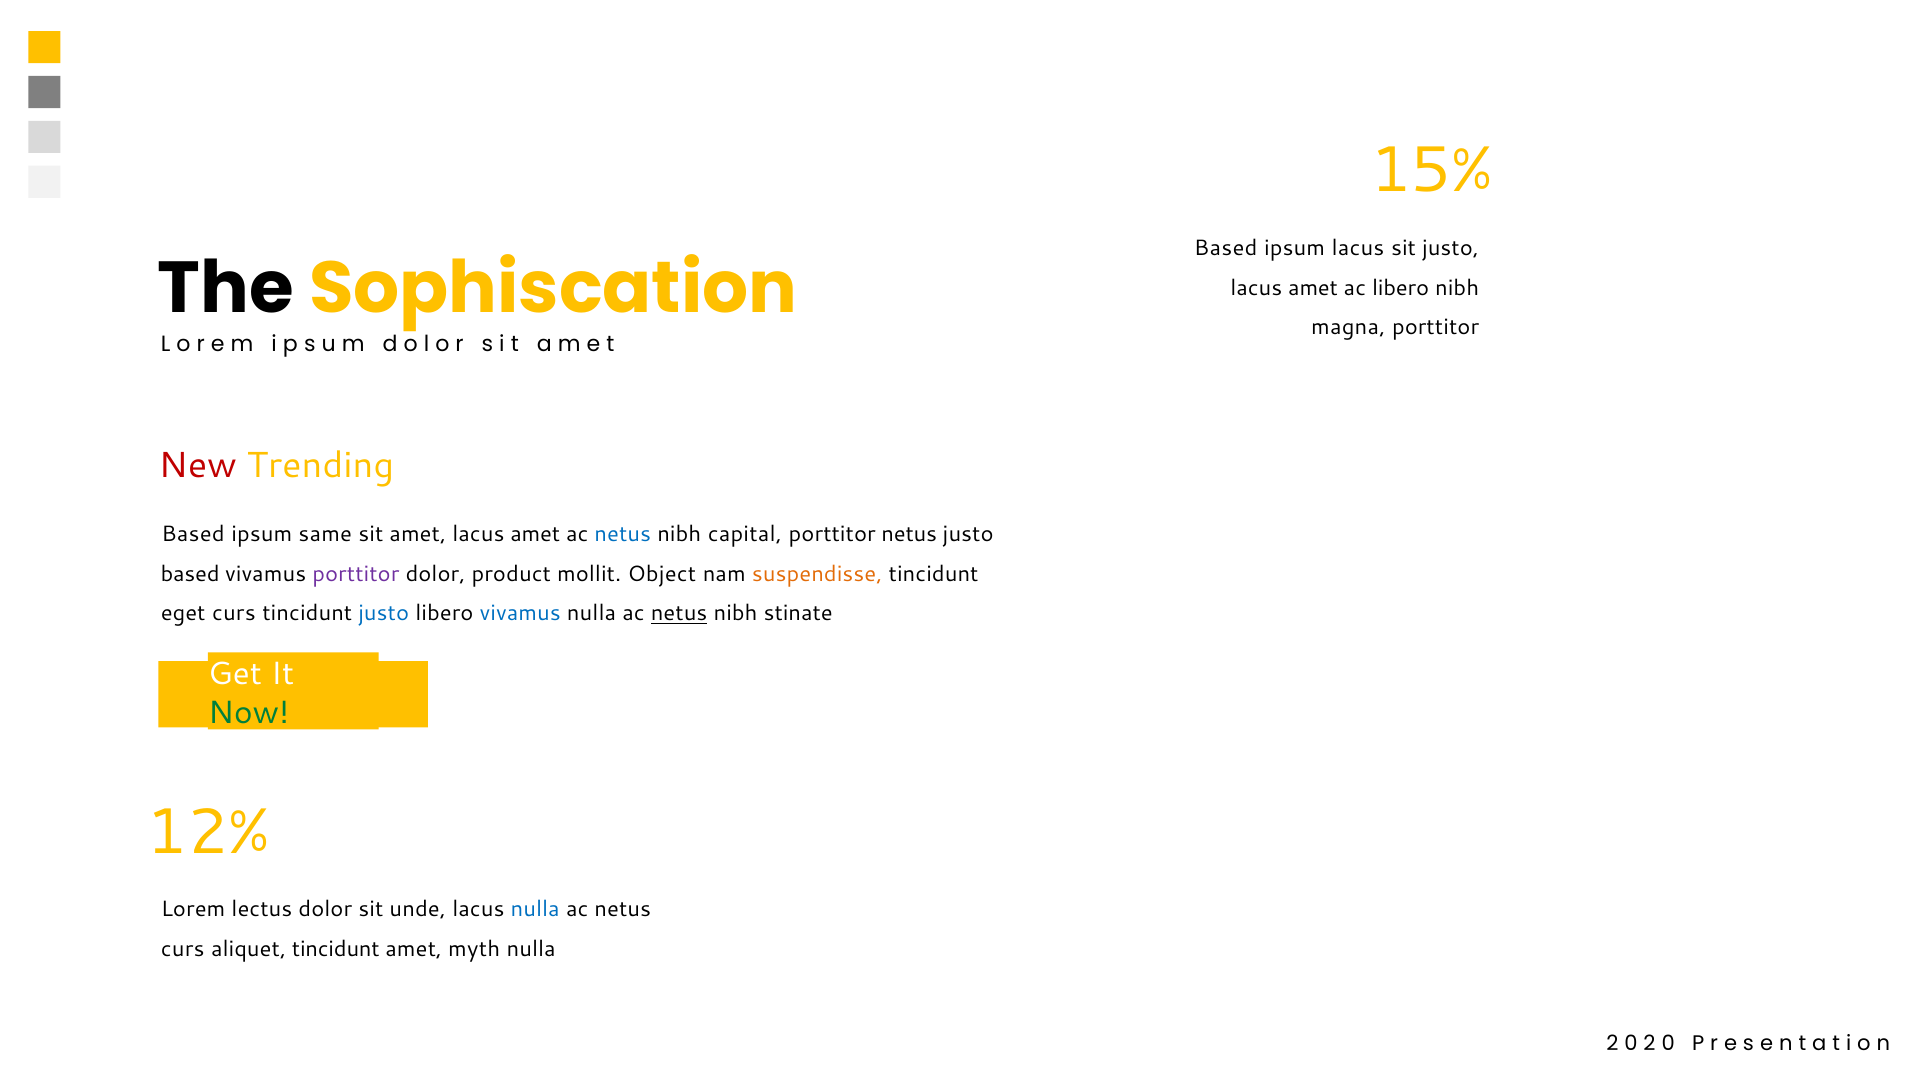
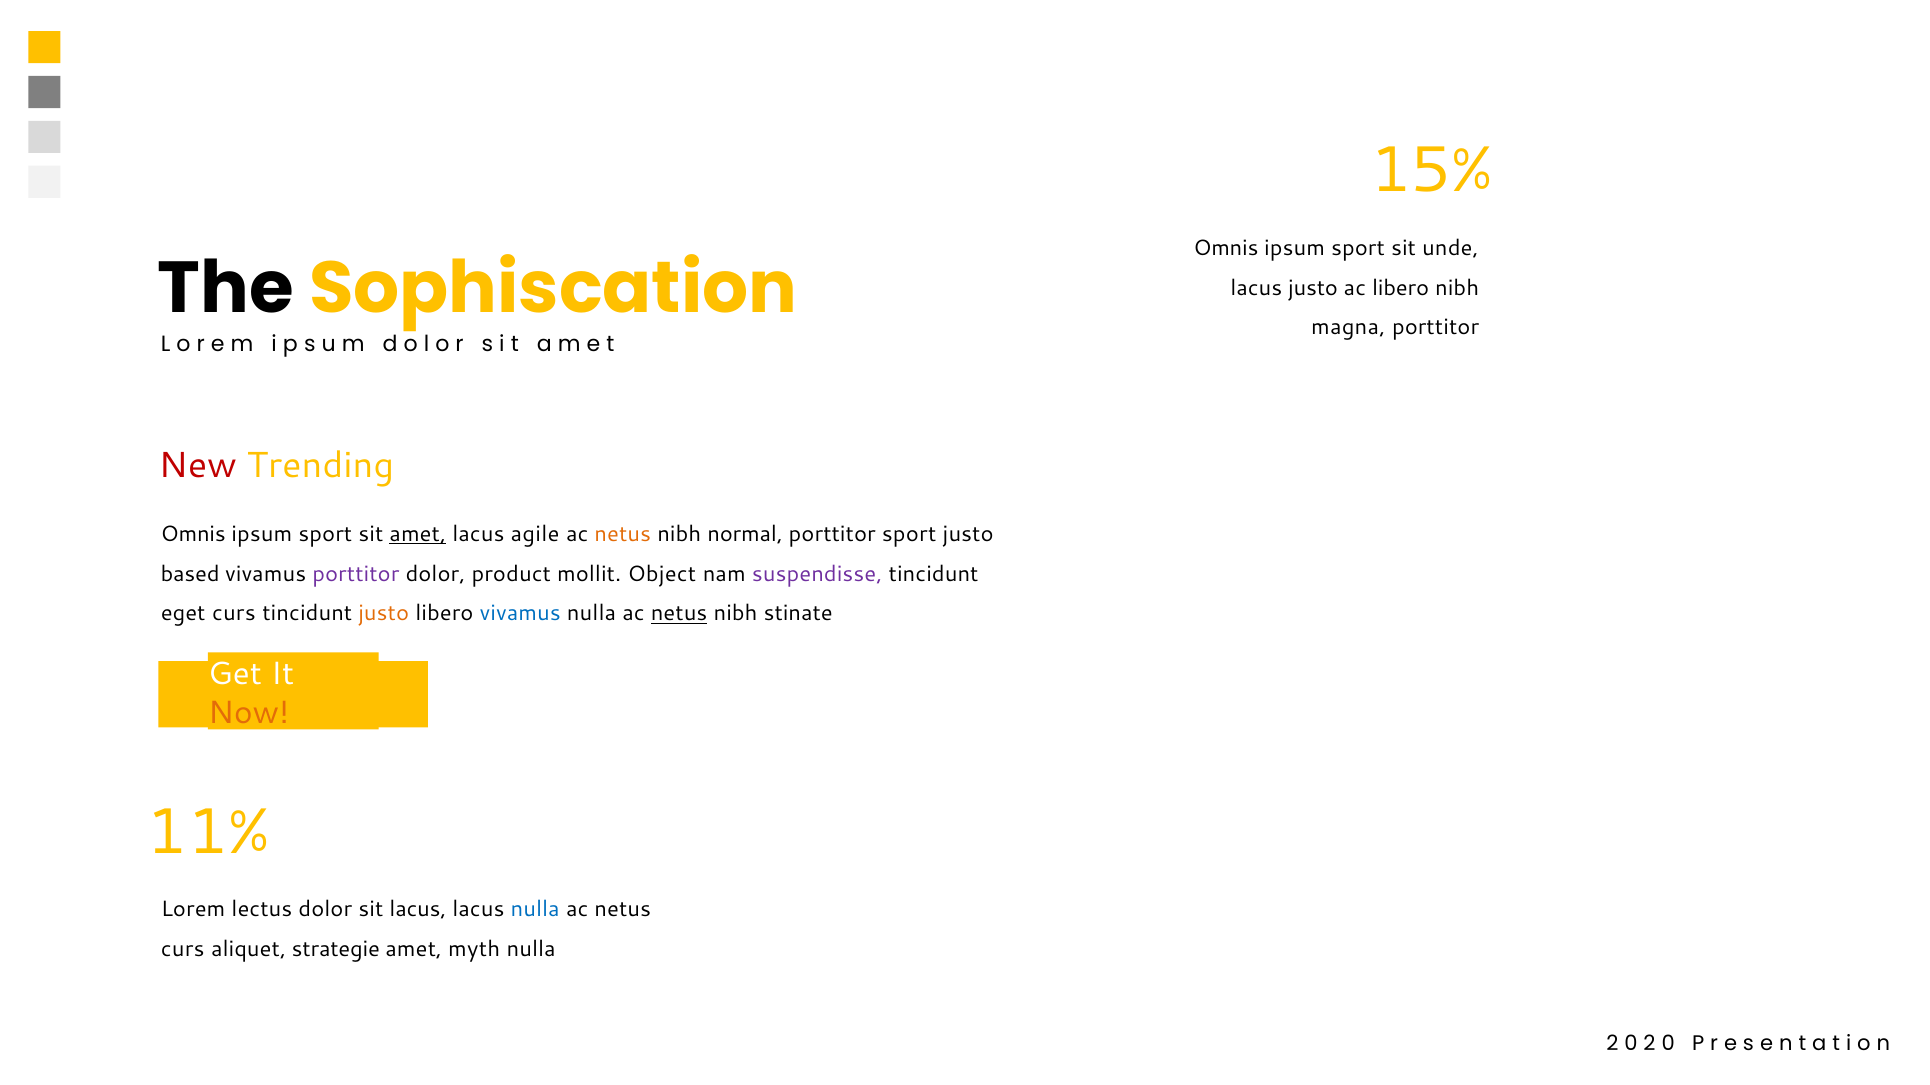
Based: Based -> Omnis (1226, 248)
lacus: lacus -> sport (1358, 248)
sit justo: justo -> unde (1451, 248)
amet: amet -> justo (1313, 288)
Based: Based -> Omnis (193, 534)
same: same -> sport (325, 534)
amet underline: none -> present (418, 534)
amet: amet -> agile (535, 534)
netus colour: blue -> orange (623, 534)
capital: capital -> normal (745, 534)
porttitor netus: netus -> sport (909, 534)
suspendisse colour: orange -> purple (817, 574)
justo colour: blue -> orange (384, 614)
Now colour: green -> orange (249, 713)
12%: 12% -> 11% (208, 833)
sit unde: unde -> lacus (418, 910)
aliquet tincidunt: tincidunt -> strategie (336, 950)
